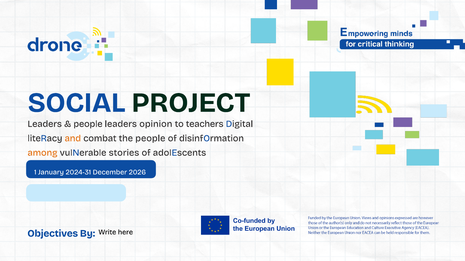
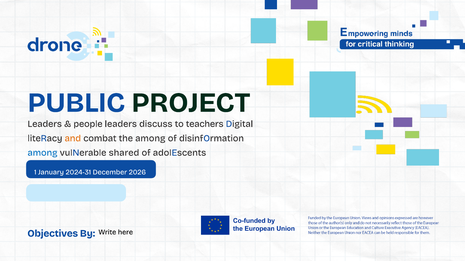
SOCIAL: SOCIAL -> PUBLIC (76, 103)
opinion: opinion -> discuss (156, 124)
the people: people -> among (150, 139)
among colour: orange -> blue (43, 153)
stories: stories -> shared (124, 153)
